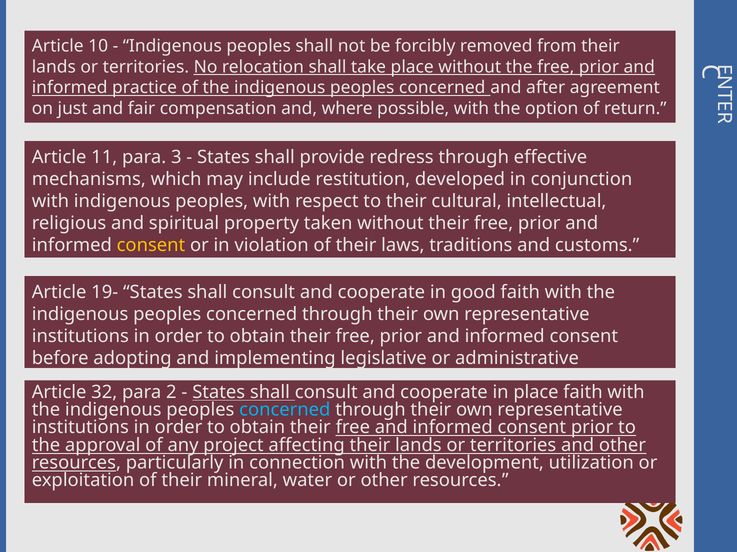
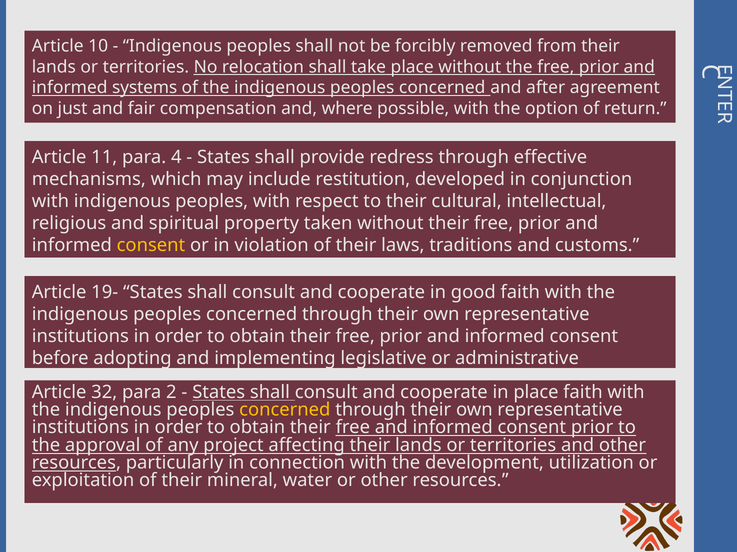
practice: practice -> systems (145, 88)
3: 3 -> 4 (176, 157)
concerned colour: light blue -> yellow (285, 410)
